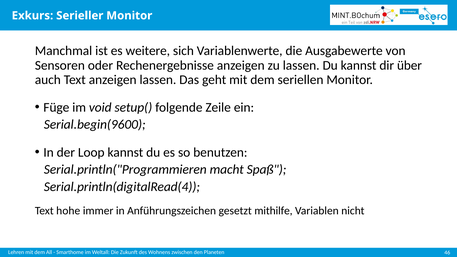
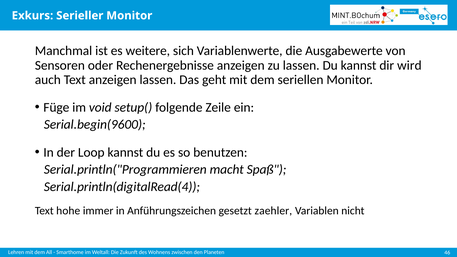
über: über -> wird (409, 65)
mithilfe: mithilfe -> zaehler (273, 211)
